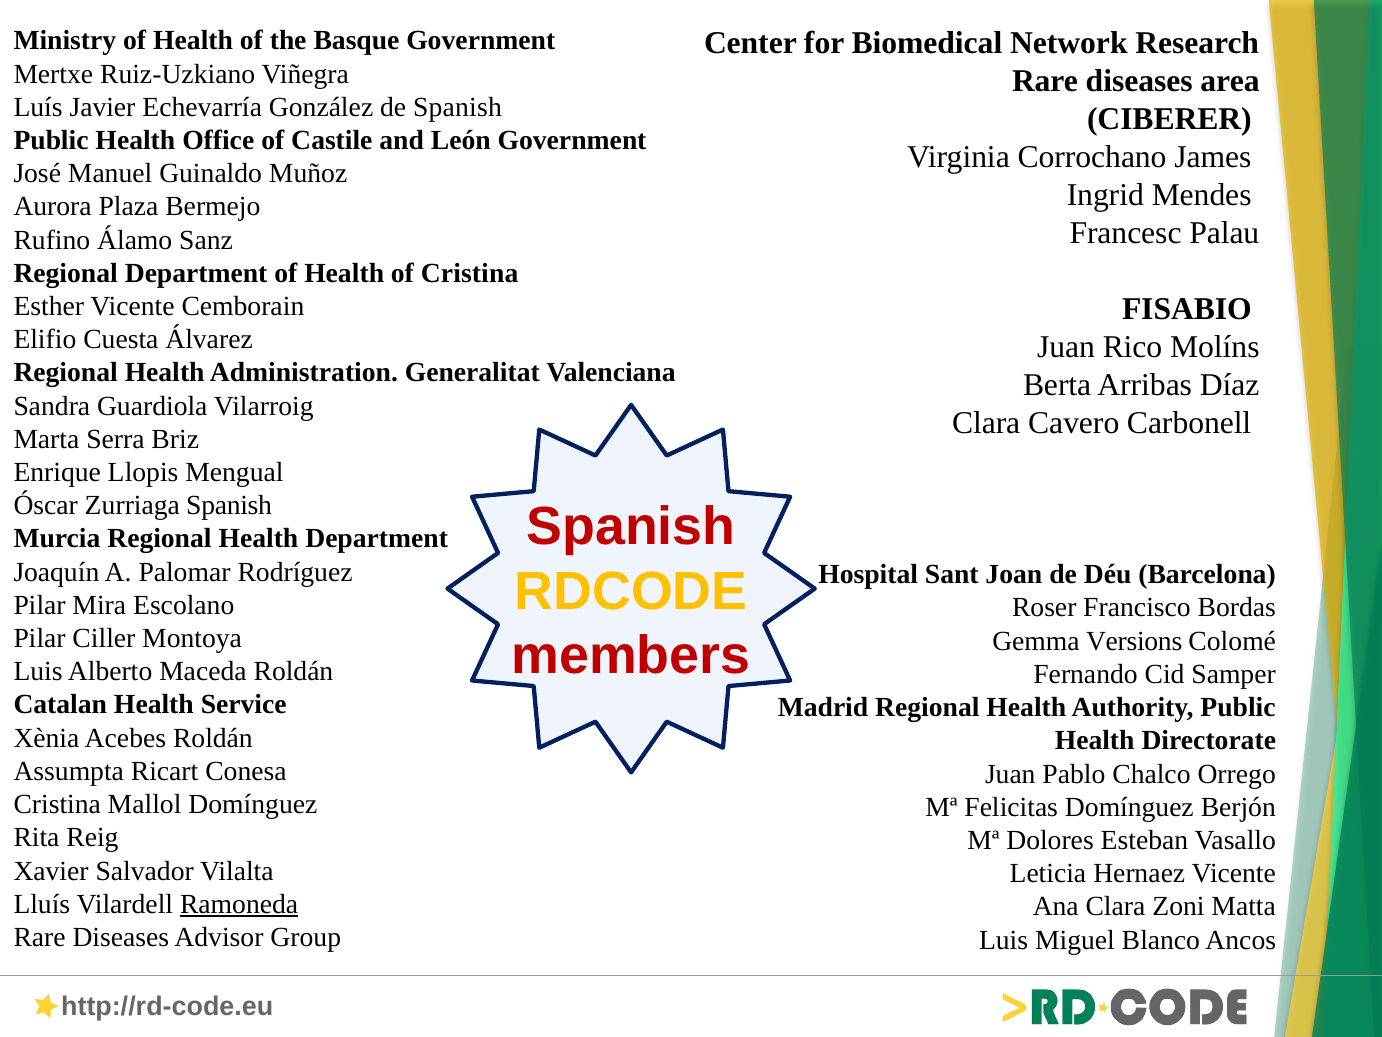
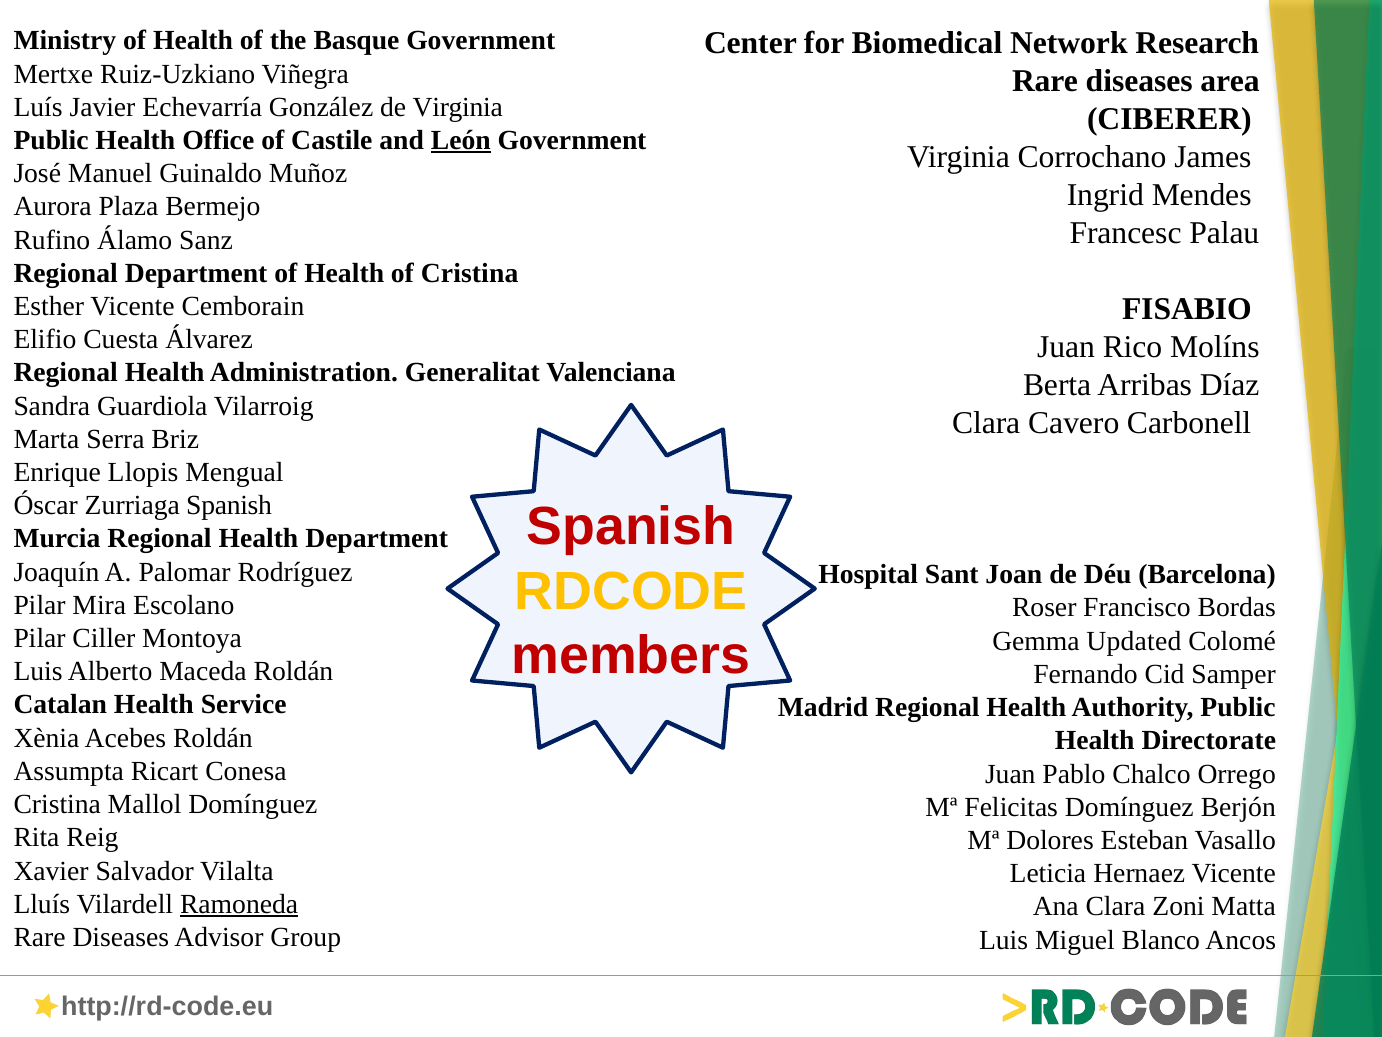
de Spanish: Spanish -> Virginia (458, 107)
León underline: none -> present (461, 140)
Versions: Versions -> Updated (1134, 641)
